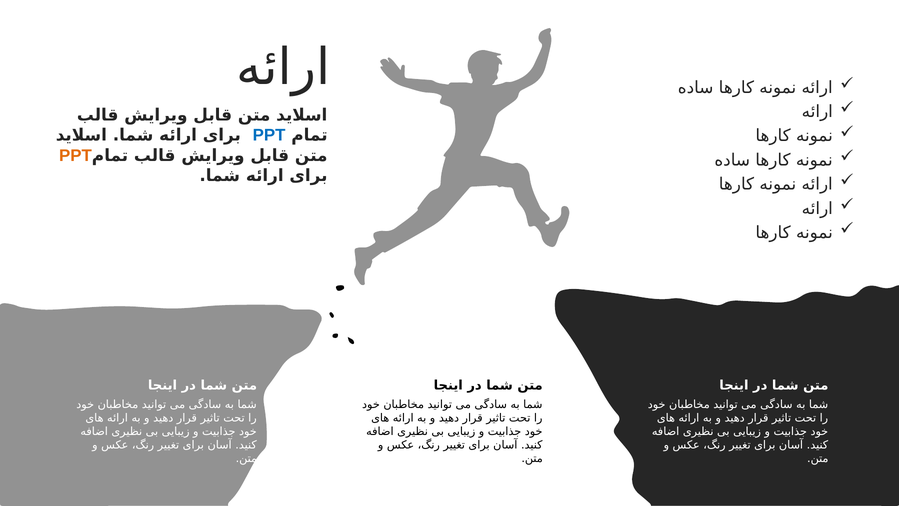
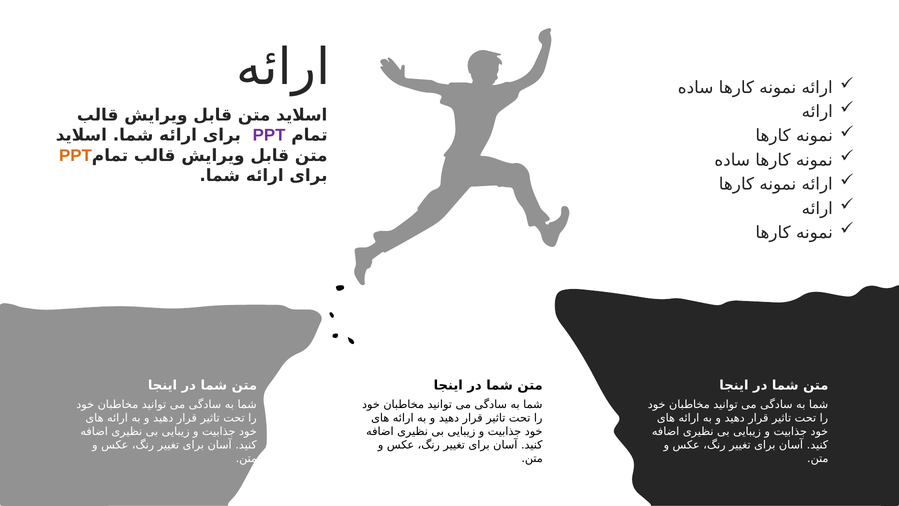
PPT colour: blue -> purple (269, 135)
